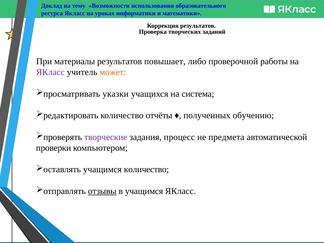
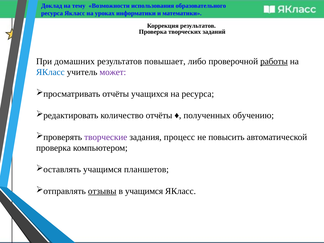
материалы: материалы -> домашних (75, 61)
работы underline: none -> present (274, 61)
ЯКласс colour: purple -> blue (50, 72)
может colour: orange -> purple (113, 72)
указки: указки -> отчёты (116, 94)
на система: система -> ресурса (198, 94)
предмета: предмета -> повысить (226, 137)
проверки: проверки -> проверка (54, 148)
учащимся количество: количество -> планшетов (146, 170)
